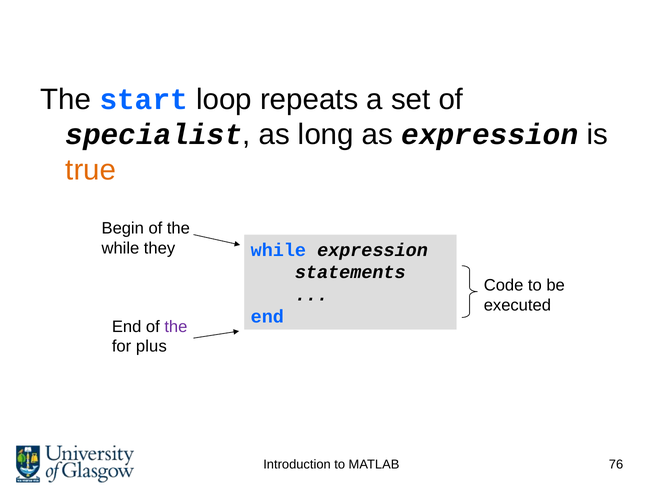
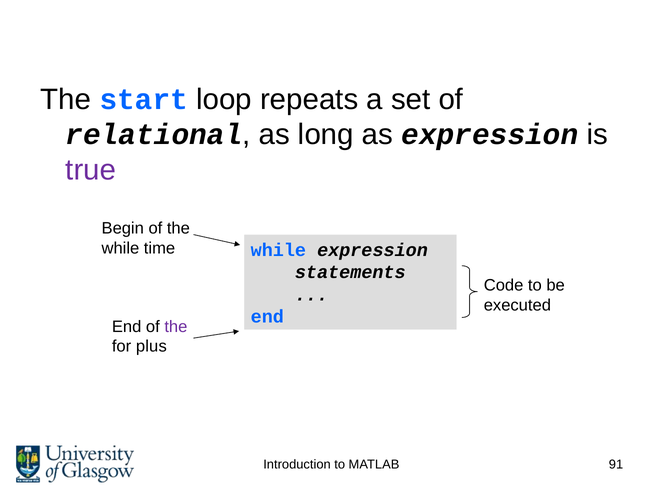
specialist: specialist -> relational (154, 135)
true colour: orange -> purple (91, 170)
they: they -> time (160, 248)
76: 76 -> 91 (616, 465)
